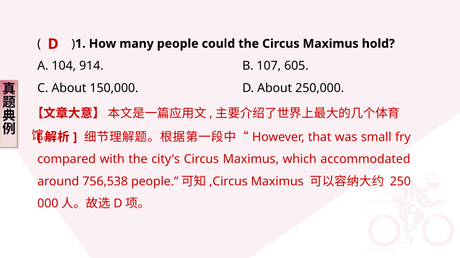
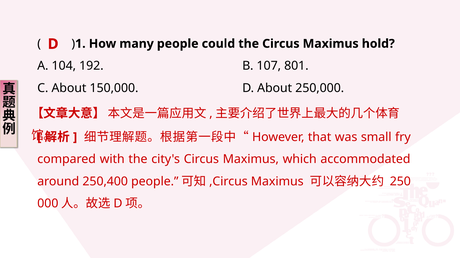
914: 914 -> 192 (91, 66)
605: 605 -> 801 (296, 66)
756,538: 756,538 -> 250,400 (105, 181)
